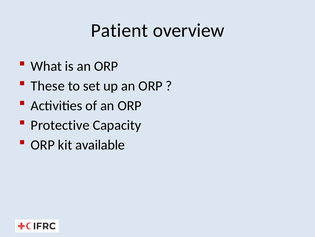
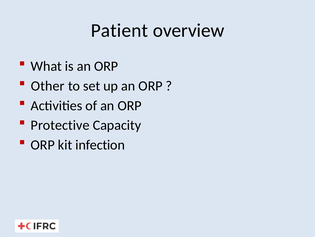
These: These -> Other (48, 86)
available: available -> infection (100, 145)
